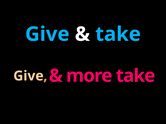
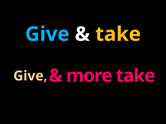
take colour: light blue -> yellow (118, 34)
